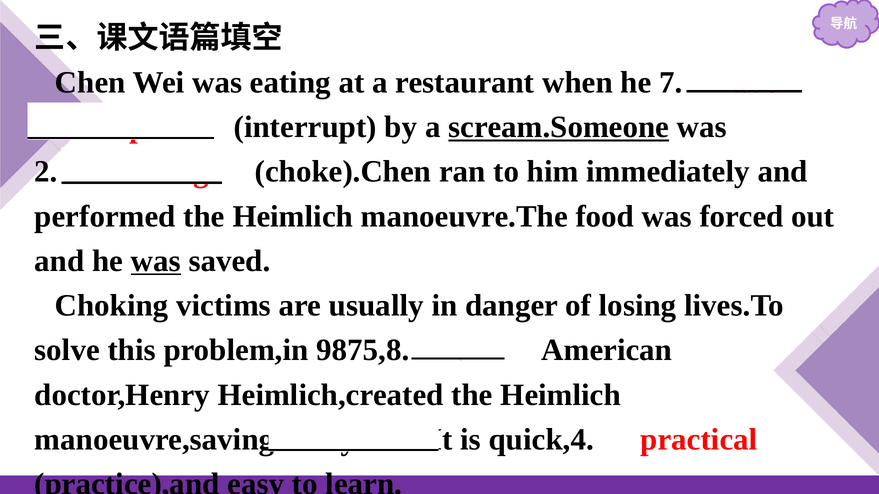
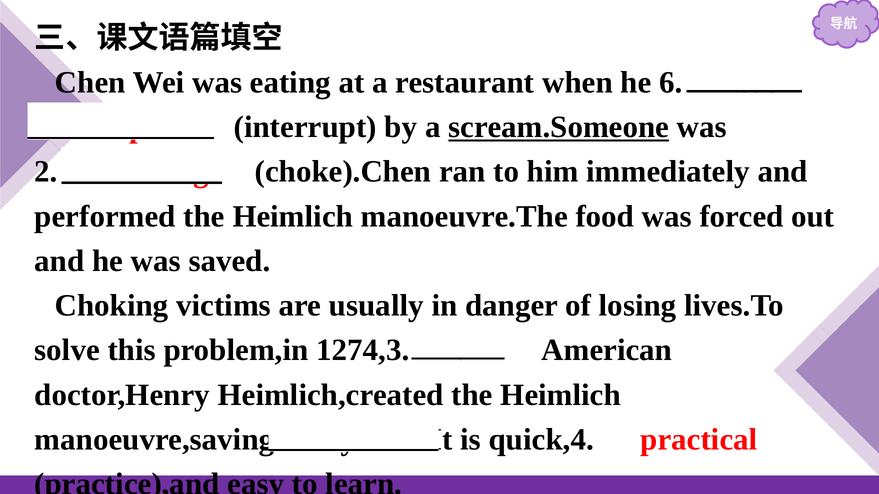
7: 7 -> 6 (671, 83)
was underline: present -> none (156, 261)
9875,8: 9875,8 -> 1274,3 (363, 350)
